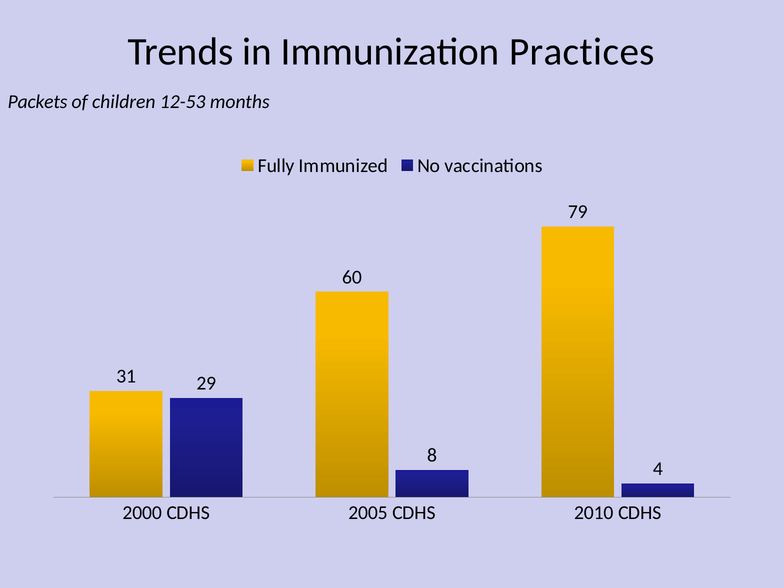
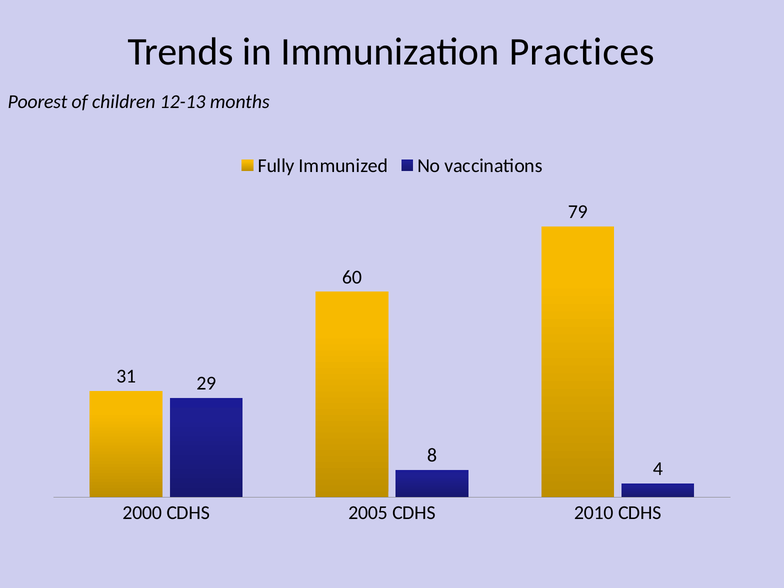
Packets: Packets -> Poorest (38, 102)
12-53: 12-53 -> 12-13 (183, 102)
